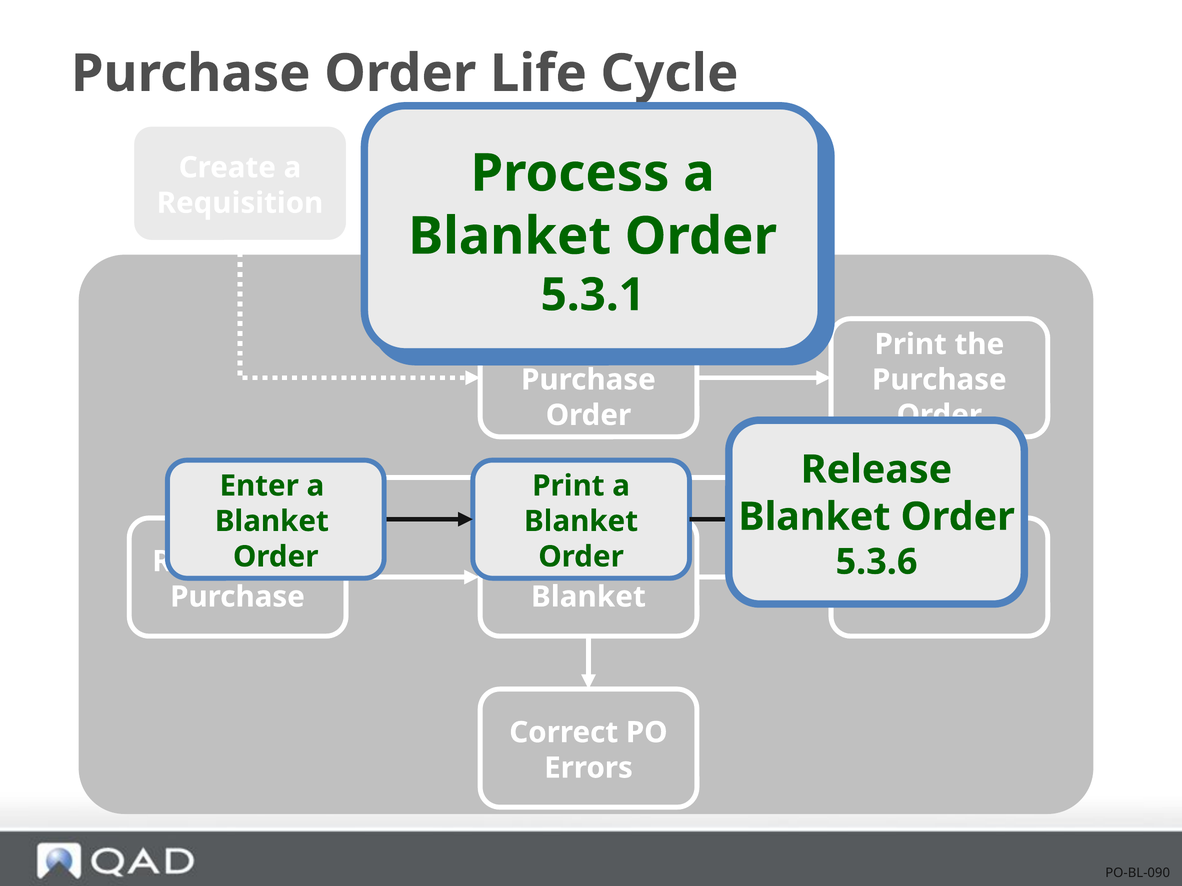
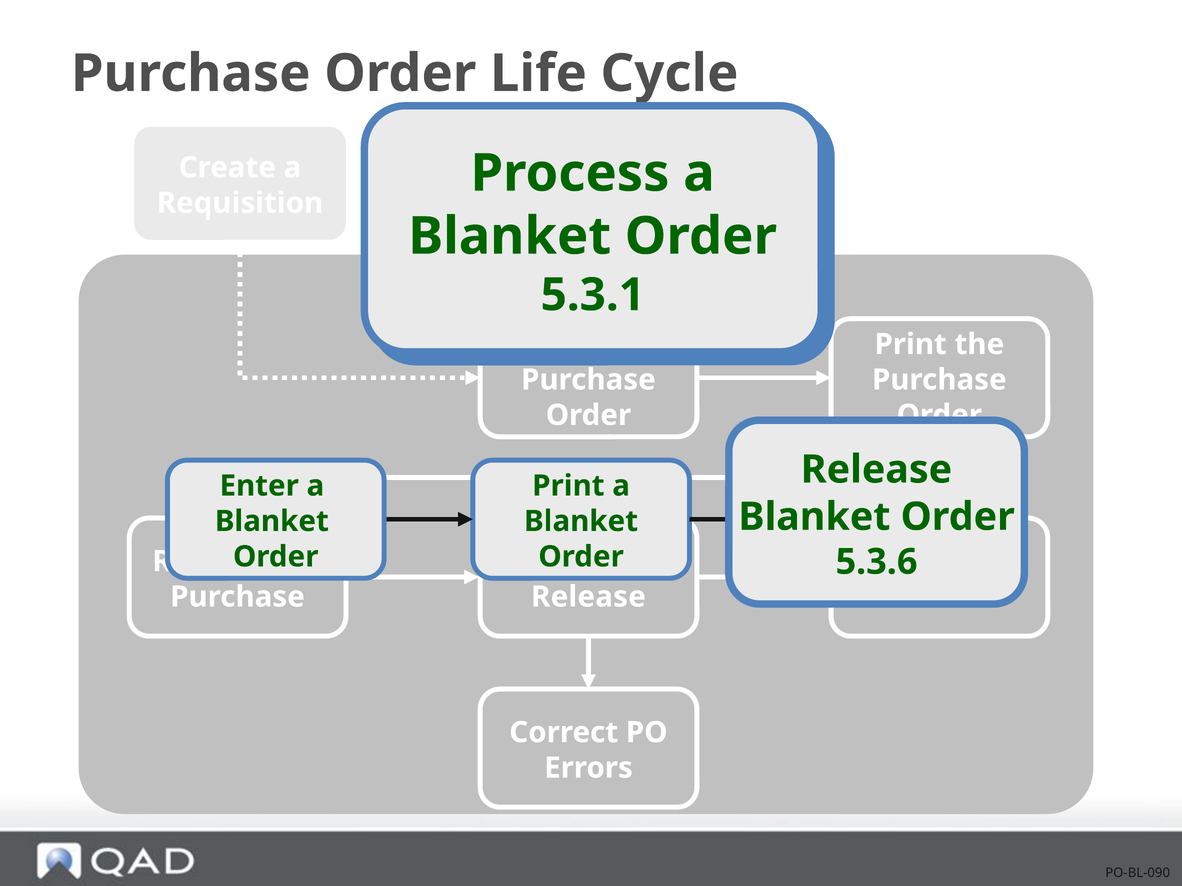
Blanket: Blanket -> Release (588, 597)
